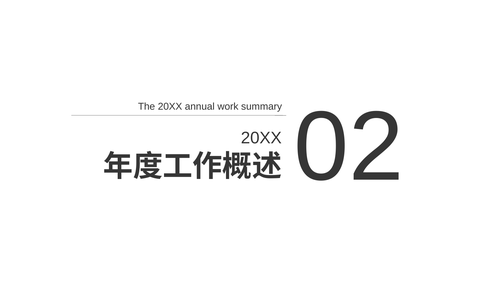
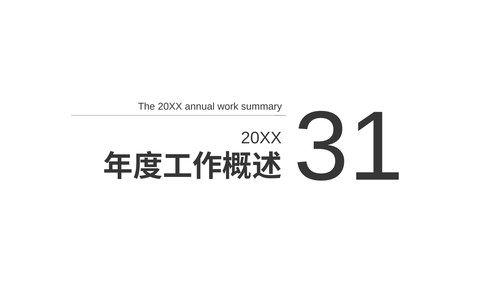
02: 02 -> 31 (349, 147)
